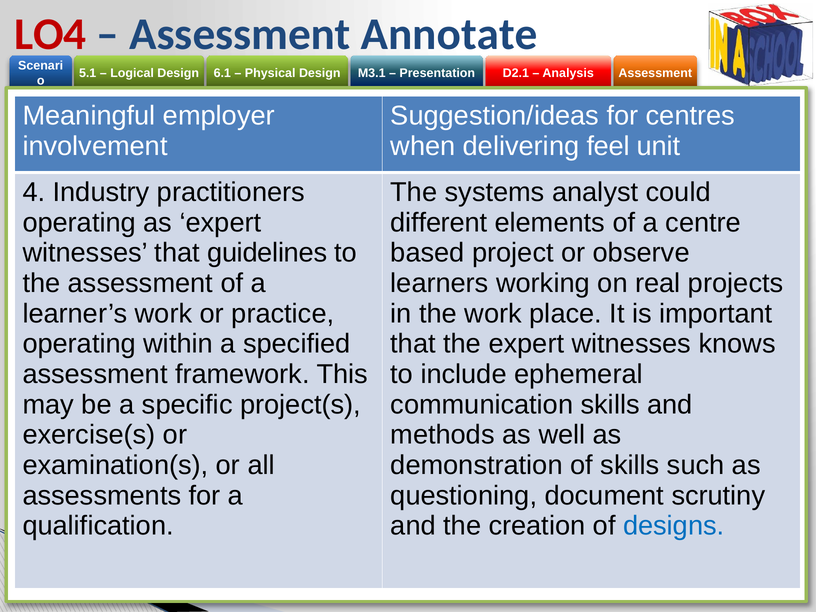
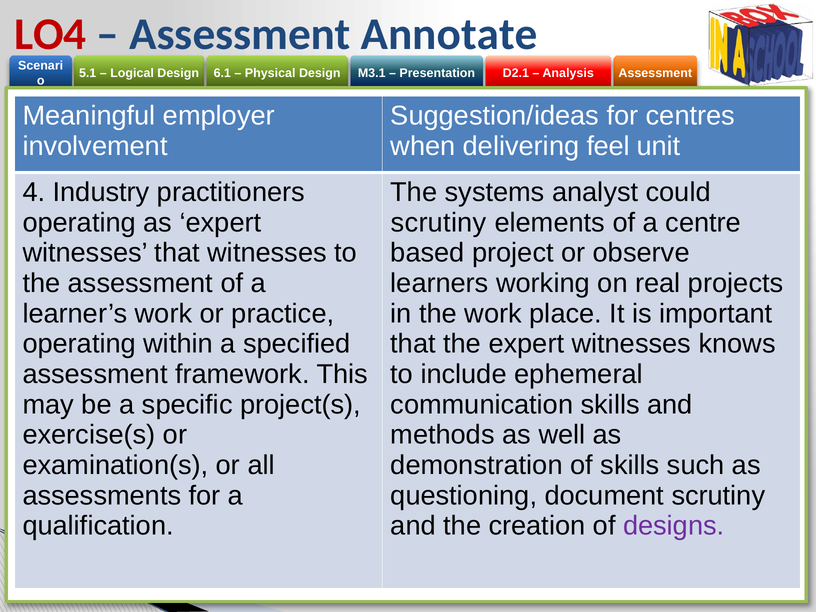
different: different -> scrutiny (439, 223)
that guidelines: guidelines -> witnesses (267, 253)
designs colour: blue -> purple (674, 526)
